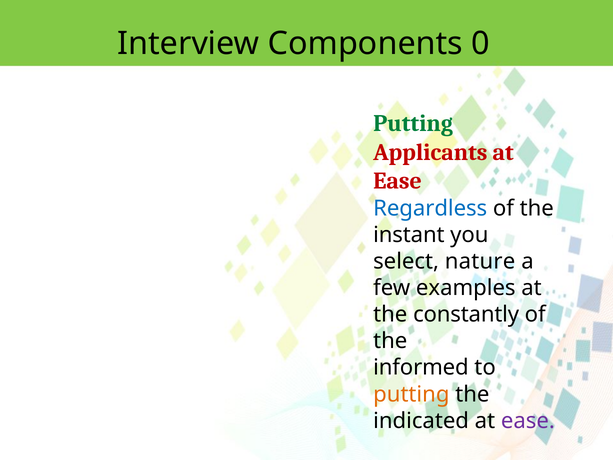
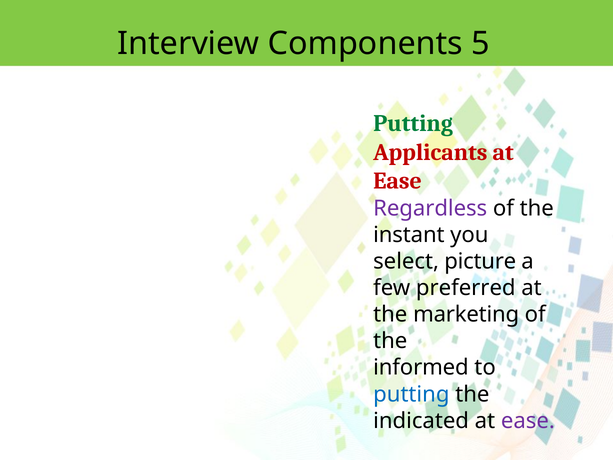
0: 0 -> 5 (481, 44)
Regardless colour: blue -> purple (430, 208)
nature: nature -> picture (480, 261)
examples: examples -> preferred (466, 288)
constantly: constantly -> marketing (466, 314)
putting colour: orange -> blue (411, 394)
